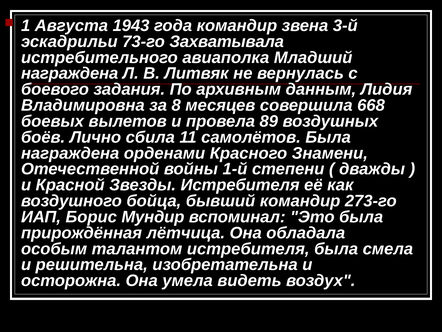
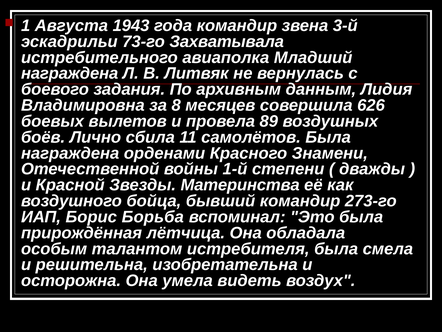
668: 668 -> 626 (371, 105)
Звезды Истребителя: Истребителя -> Материнства (240, 185)
Мундир: Мундир -> Борьба (153, 217)
